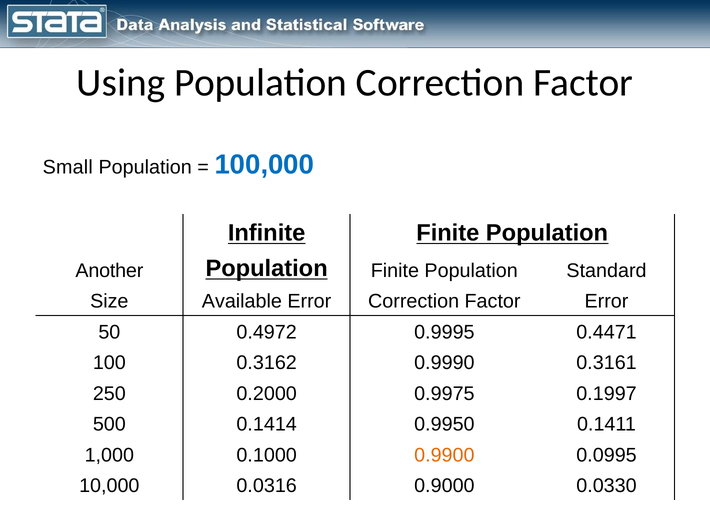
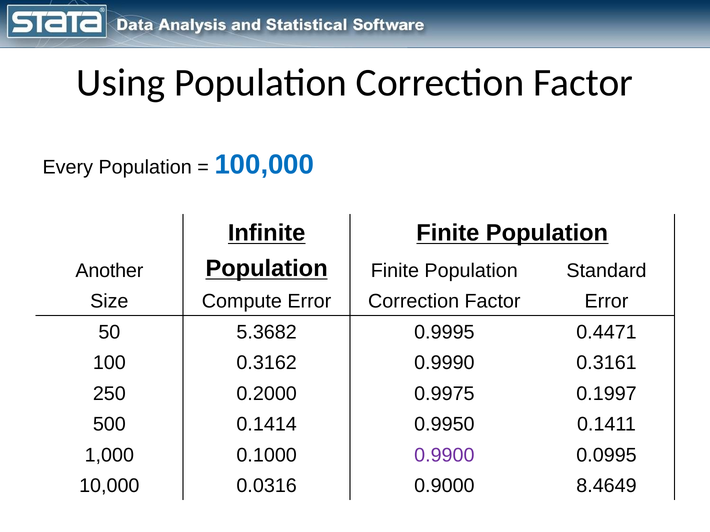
Small: Small -> Every (68, 168)
Available: Available -> Compute (242, 302)
0.4972: 0.4972 -> 5.3682 (267, 332)
0.9900 colour: orange -> purple (444, 455)
0.0330: 0.0330 -> 8.4649 (606, 486)
